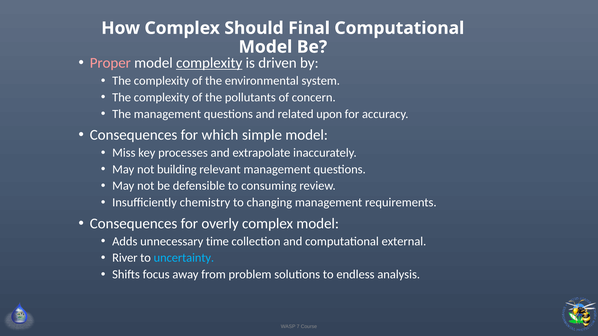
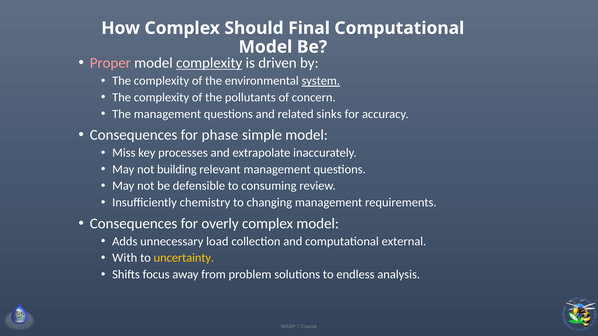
system underline: none -> present (321, 81)
upon: upon -> sinks (329, 114)
which: which -> phase (220, 135)
time: time -> load (217, 242)
River: River -> With (125, 258)
uncertainty colour: light blue -> yellow (184, 258)
